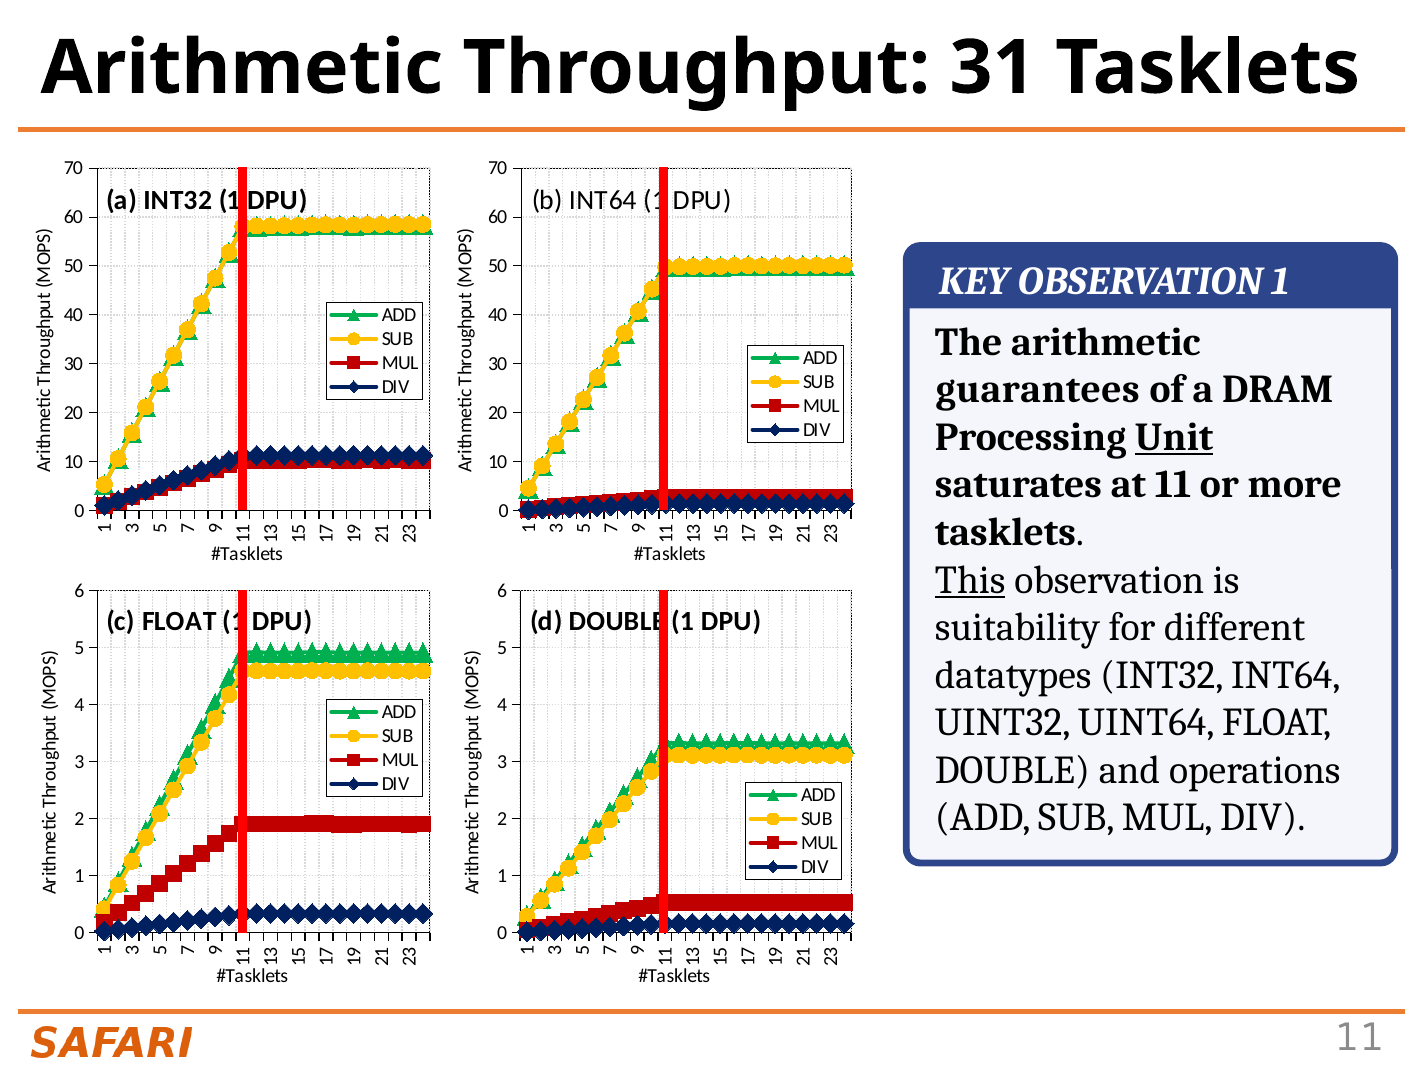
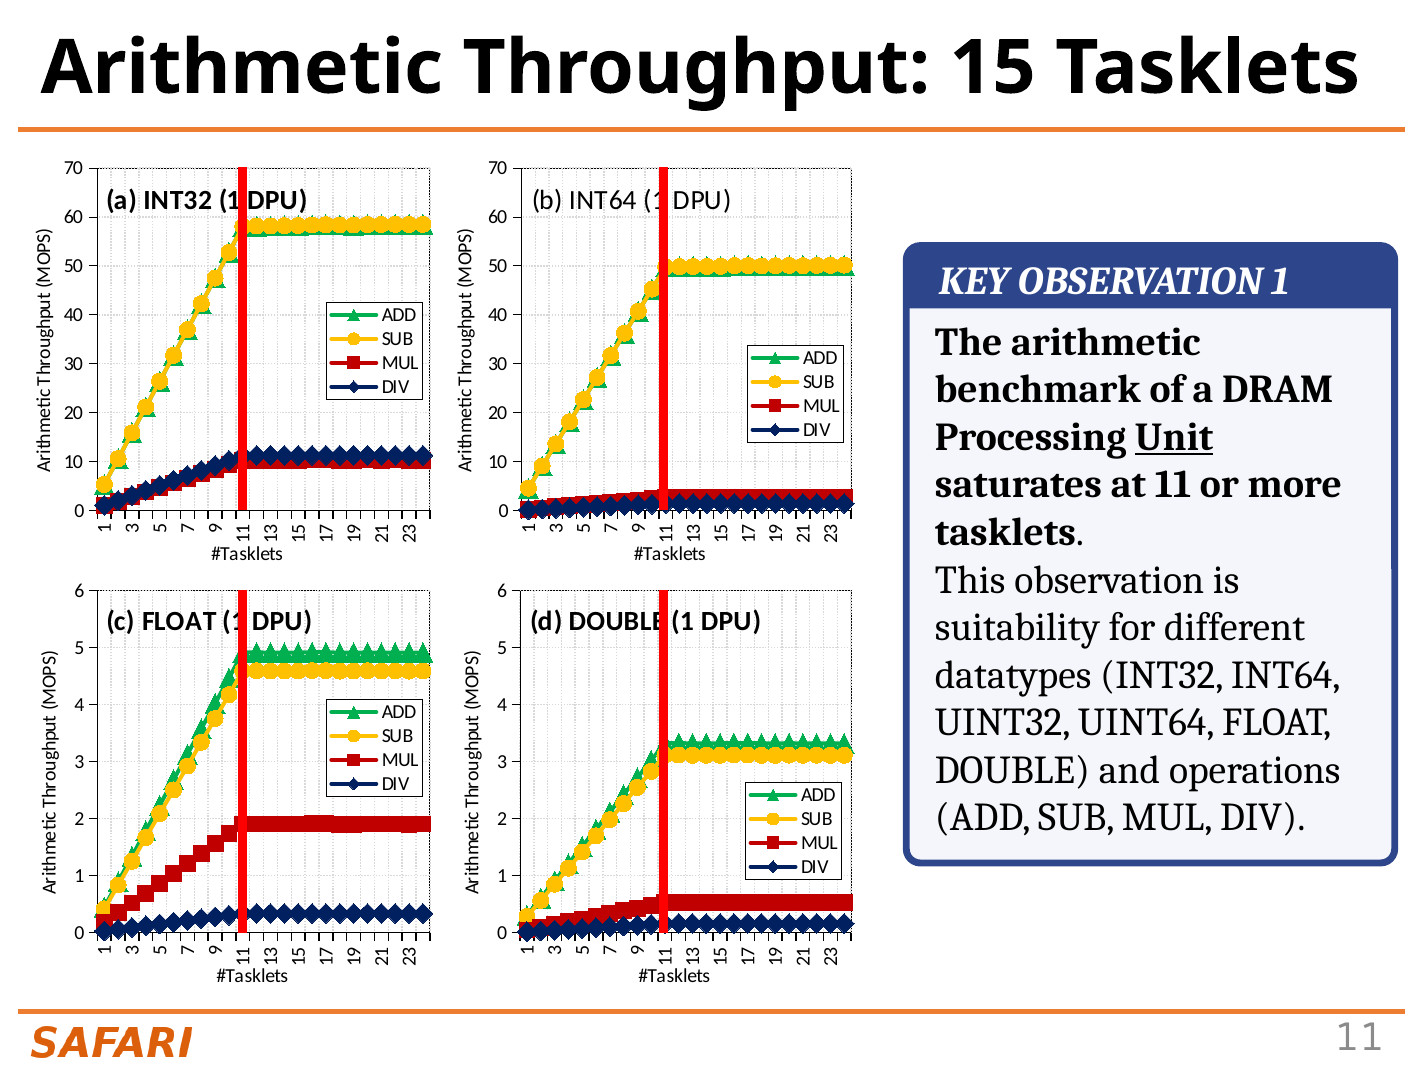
31: 31 -> 15 (993, 68)
guarantees: guarantees -> benchmark (1038, 389)
This underline: present -> none (970, 580)
